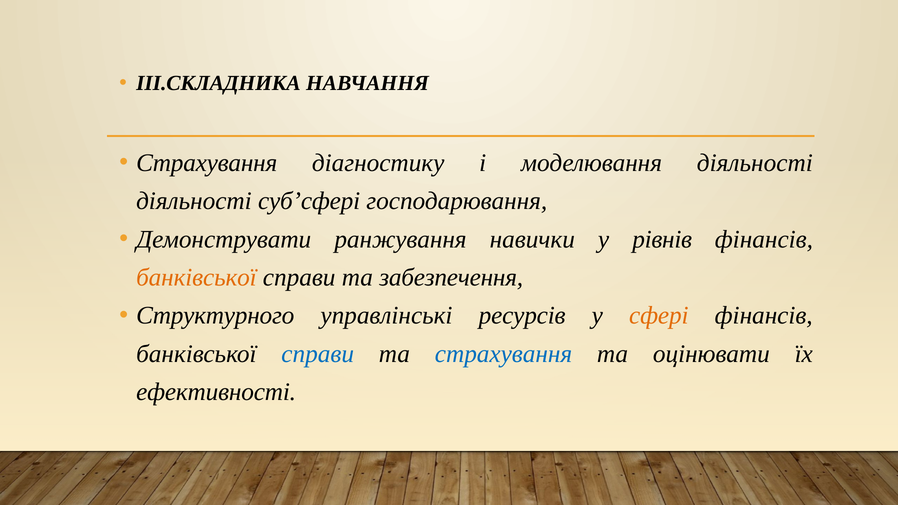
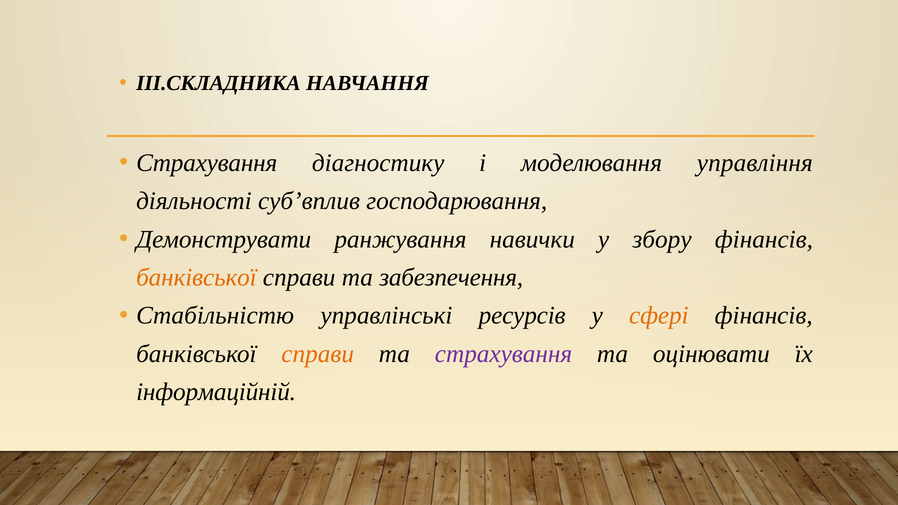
моделювання діяльності: діяльності -> управління (755, 163)
суб’сфері: суб’сфері -> суб’вплив (309, 201)
рівнів: рівнів -> збору (662, 239)
Структурного: Структурного -> Стабільністю (215, 316)
справи colour: blue -> orange (318, 354)
страхування colour: blue -> purple (503, 354)
ефективності: ефективності -> інформаційній (216, 392)
